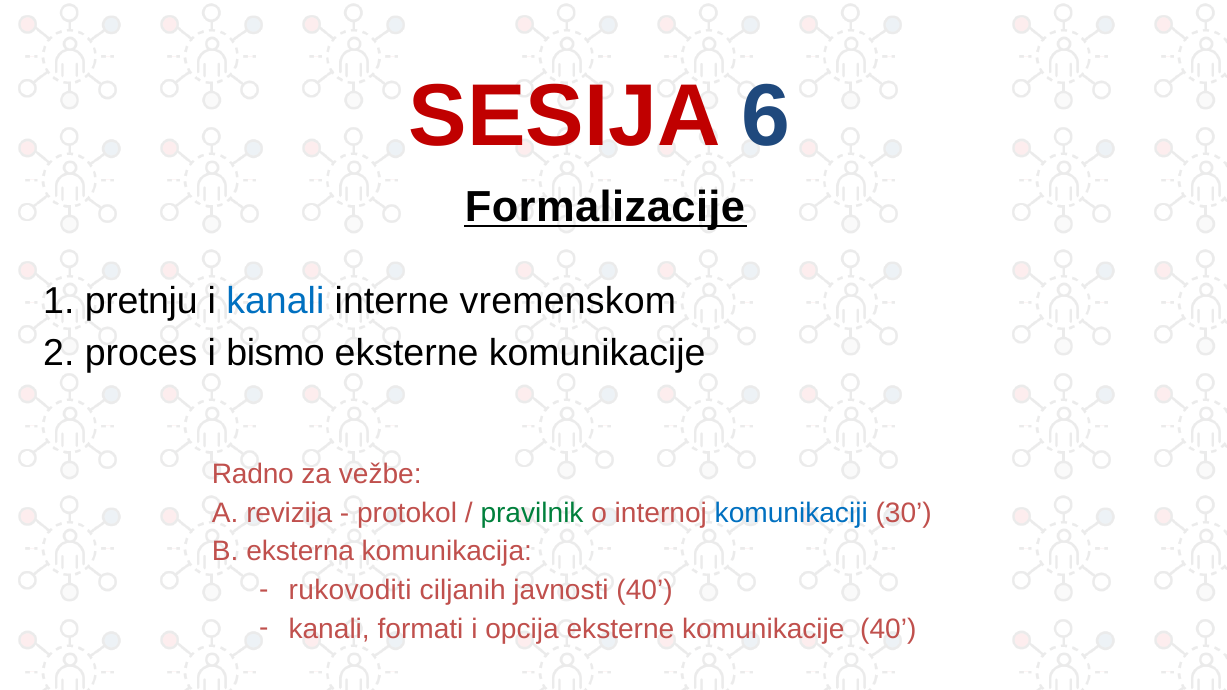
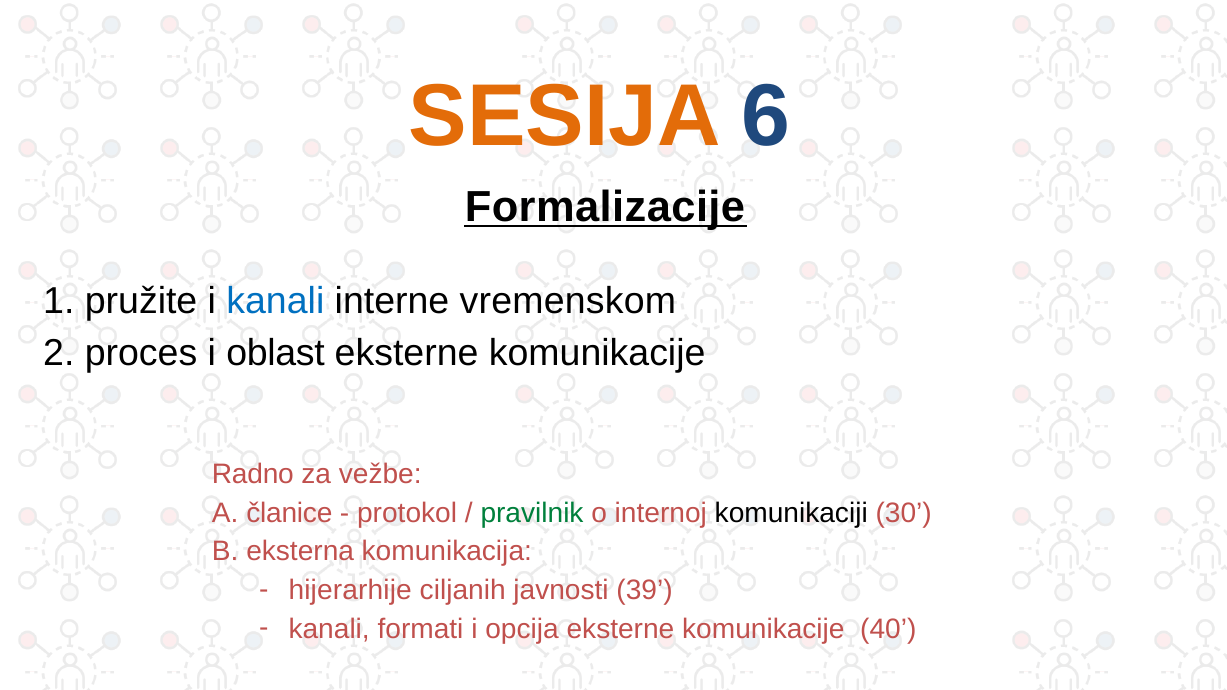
SESIJA colour: red -> orange (565, 117)
pretnju: pretnju -> pružite (141, 301)
bismo: bismo -> oblast (276, 353)
revizija: revizija -> članice (289, 513)
komunikaciji colour: blue -> black (791, 513)
rukovoditi: rukovoditi -> hijerarhije (350, 590)
javnosti 40: 40 -> 39 (645, 590)
